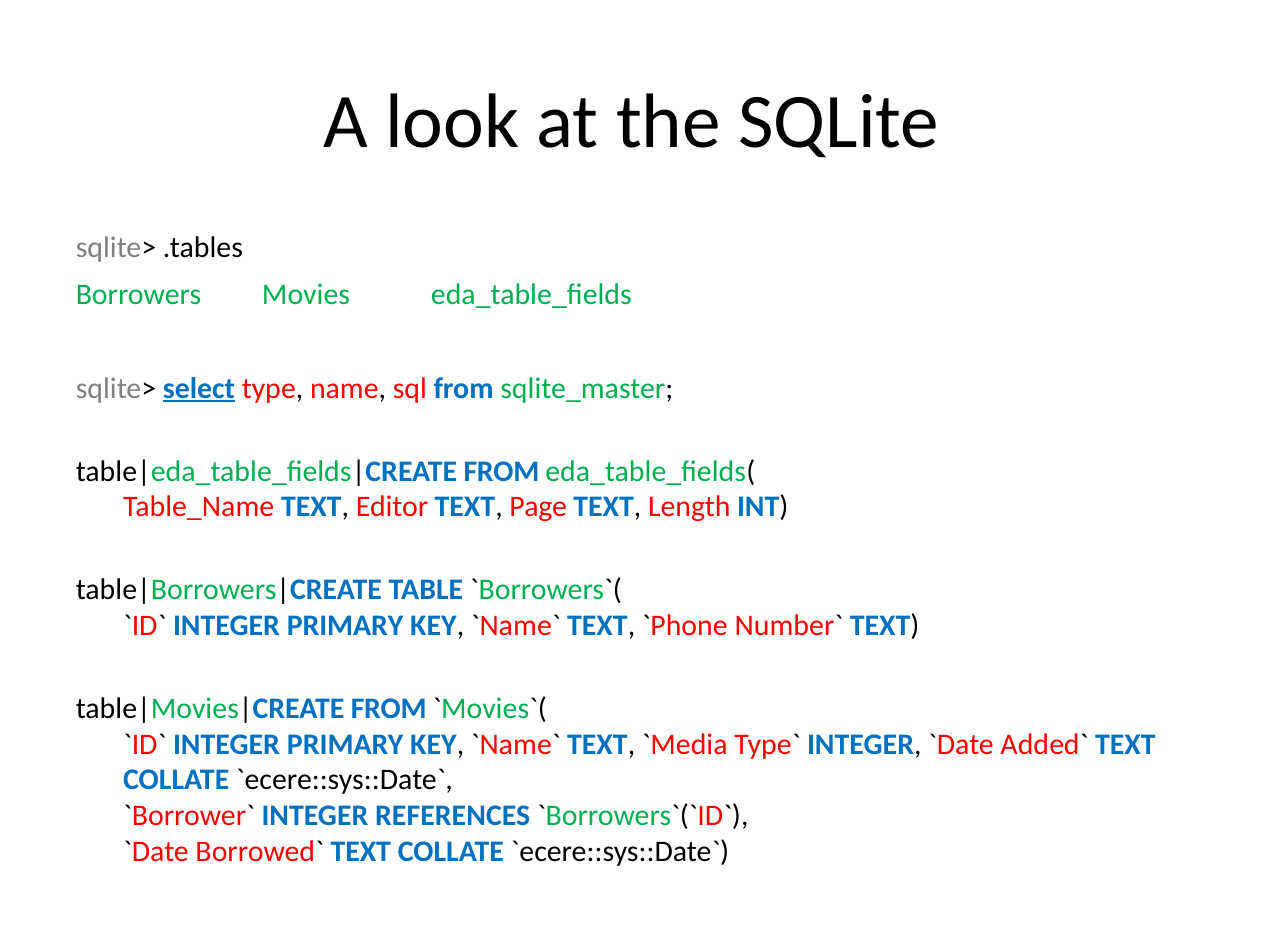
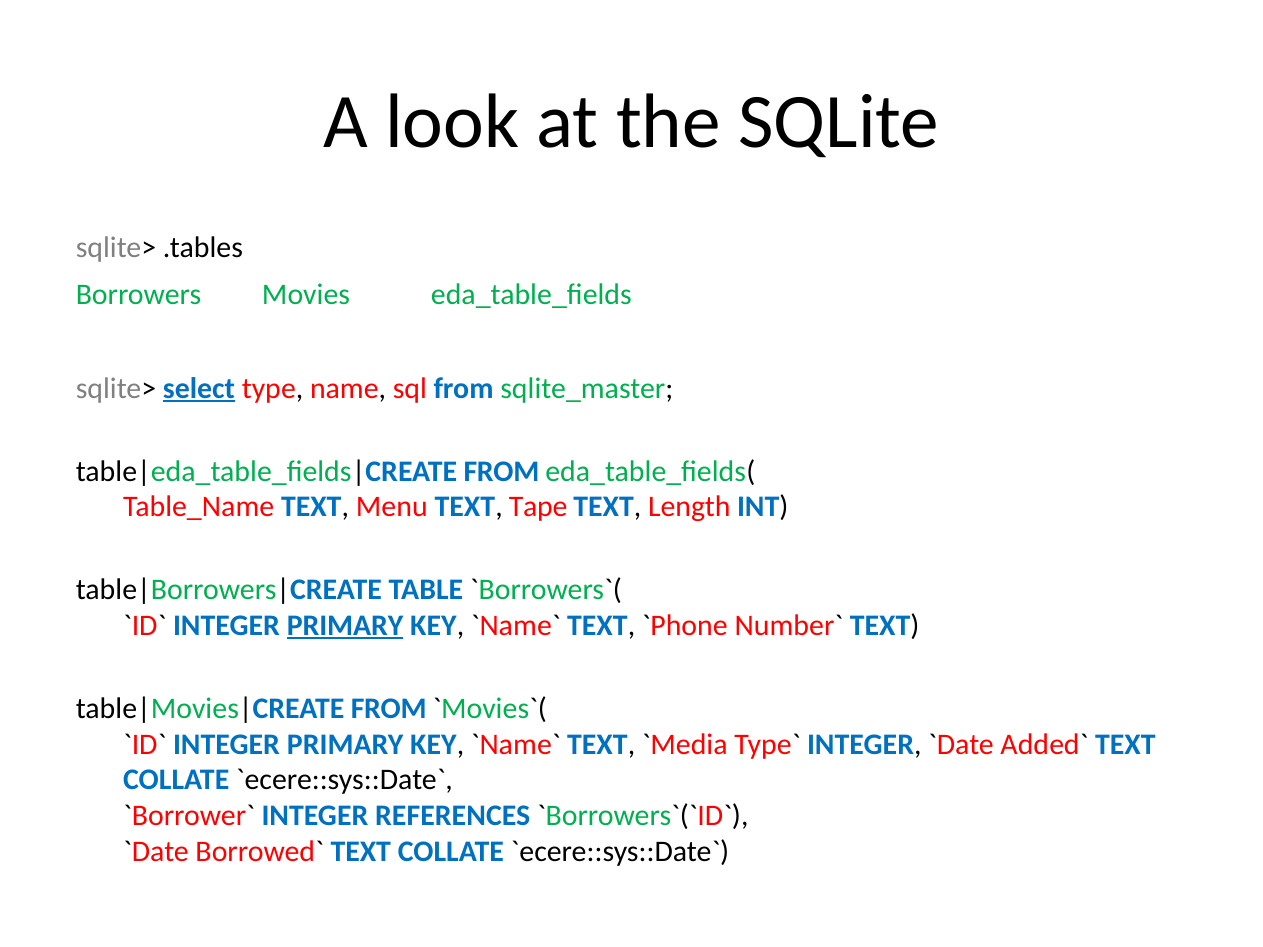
Editor: Editor -> Menu (392, 507)
Page: Page -> Tape (538, 507)
PRIMARY underline: none -> present (345, 626)
